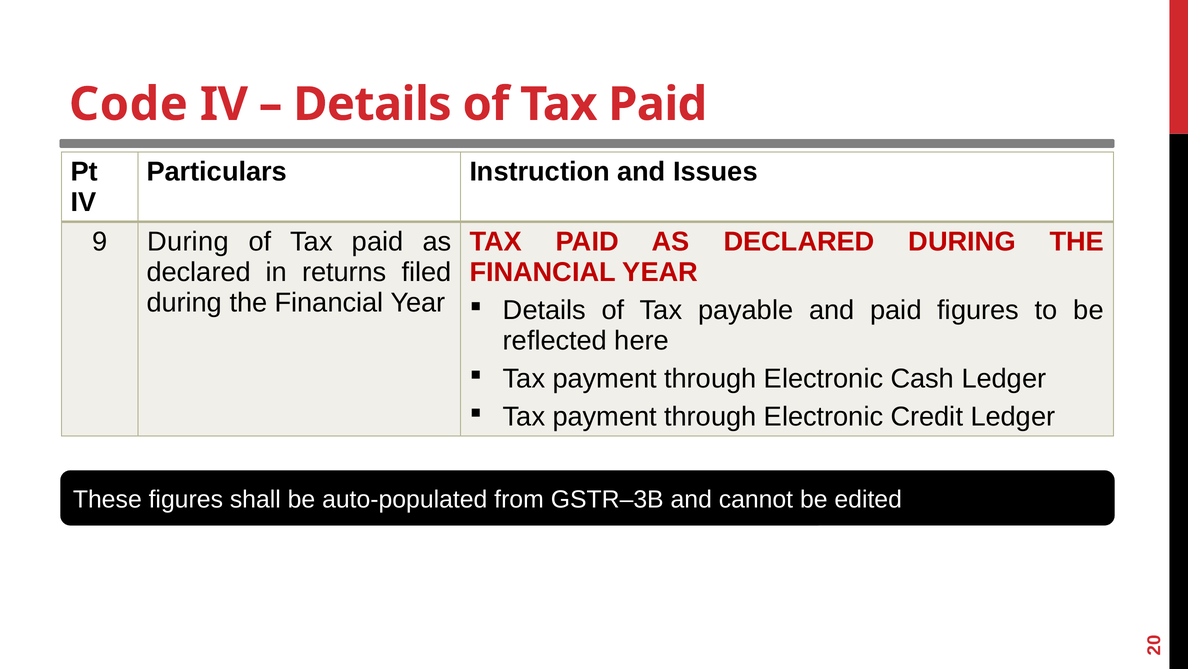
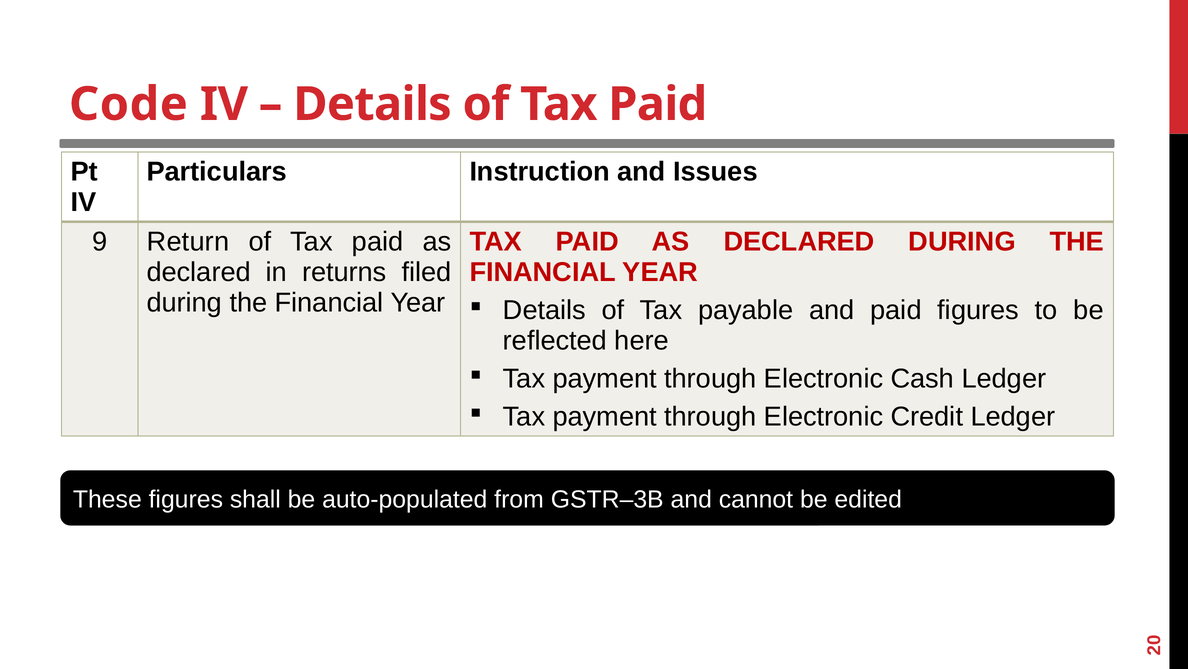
9 During: During -> Return (188, 242)
